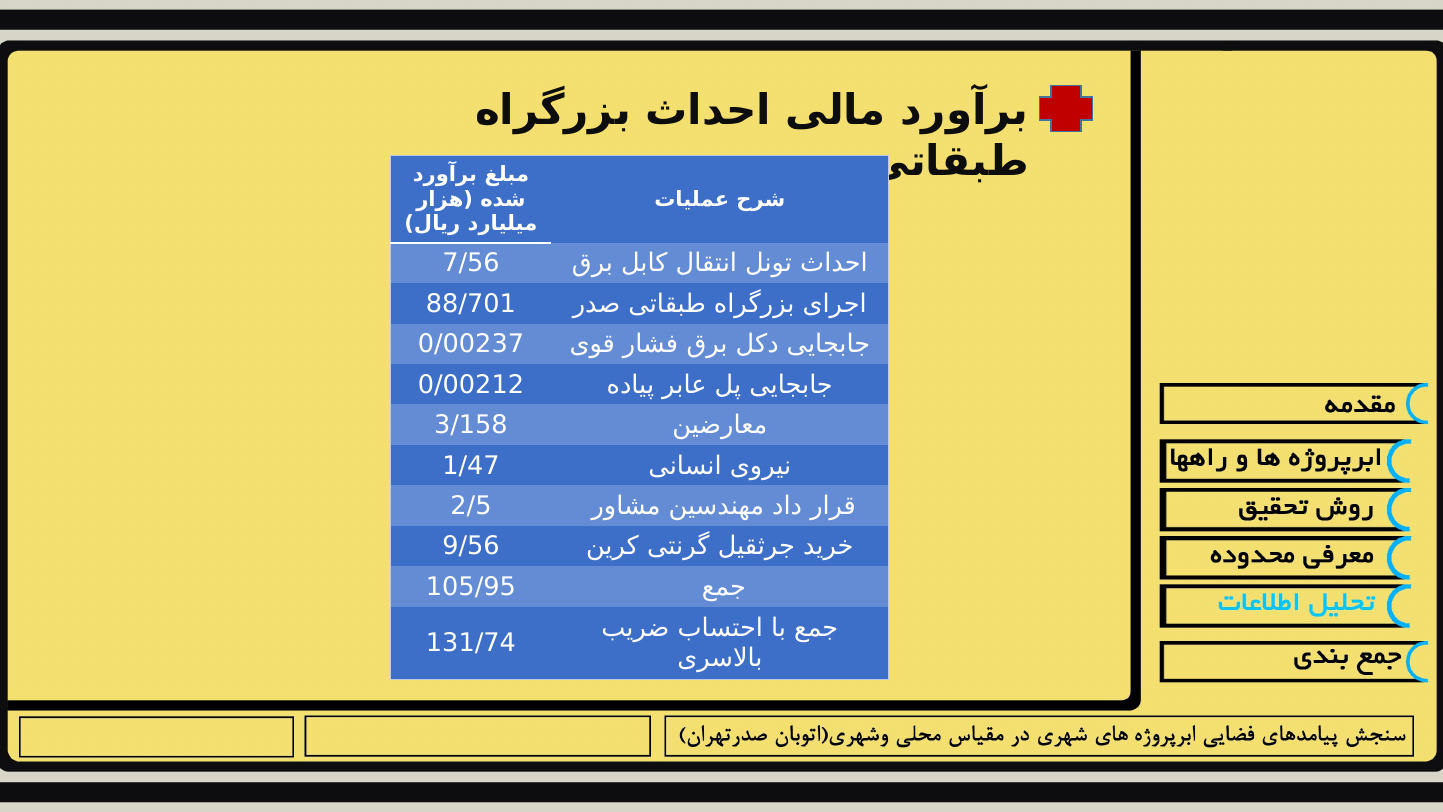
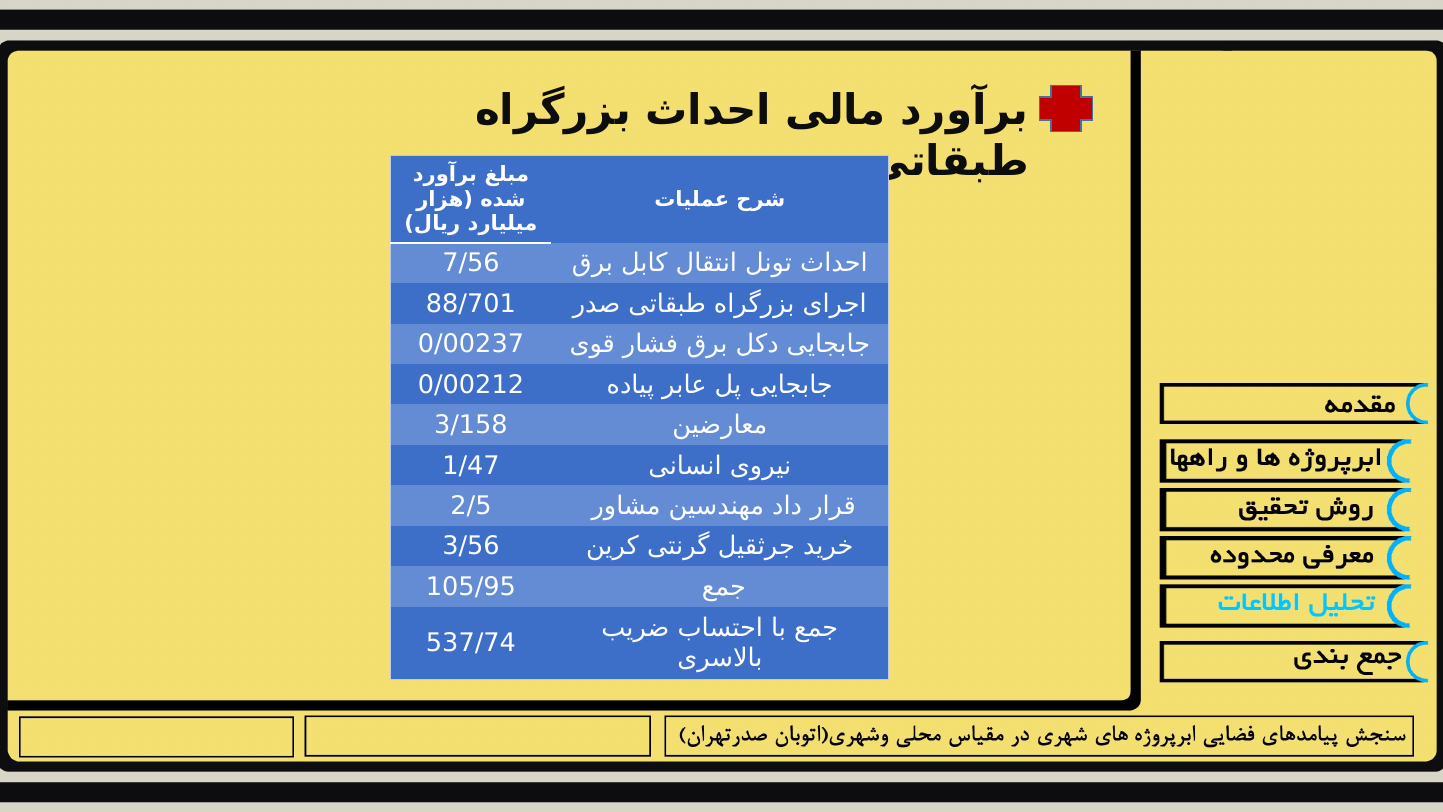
9/56: 9/56 -> 3/56 (471, 546)
131/74: 131/74 -> 537/74 (471, 643)
